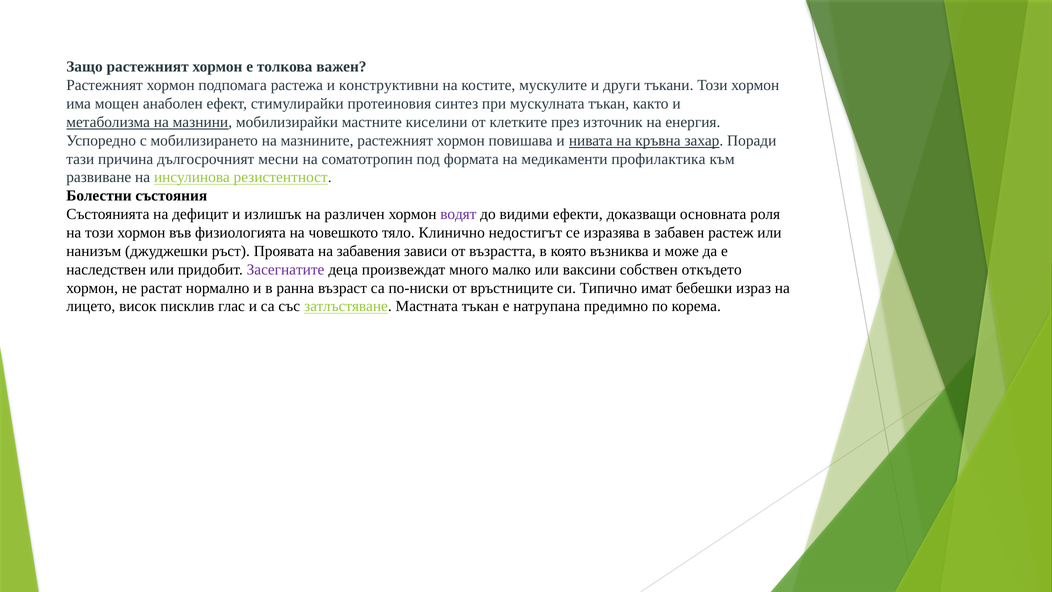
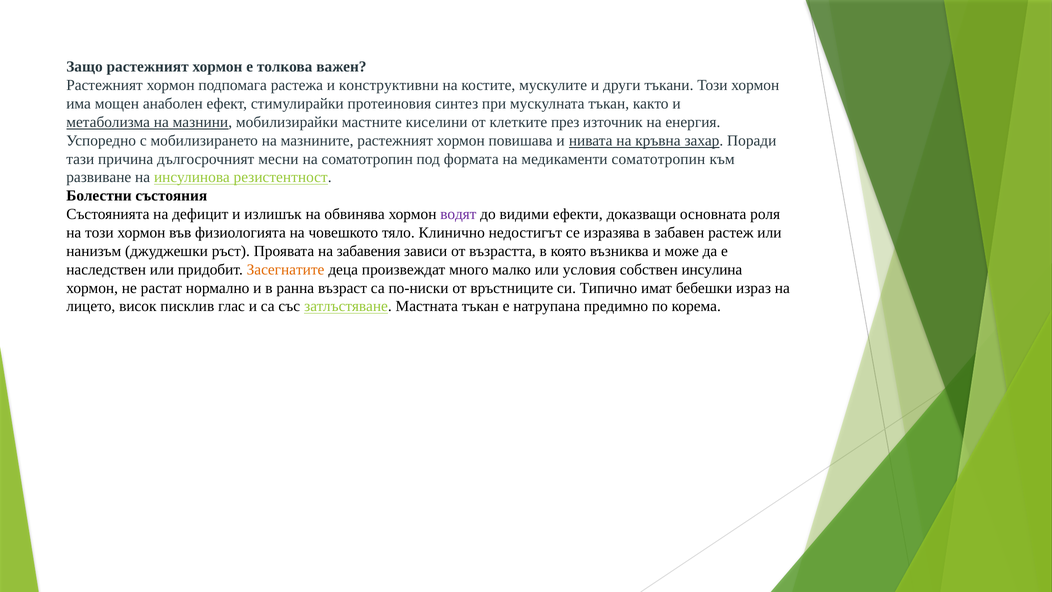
медикаменти профилактика: профилактика -> соматотропин (658, 159)
различен: различен -> обвинява (355, 214)
Засегнатите colour: purple -> orange (286, 269)
ваксини: ваксини -> условия (589, 269)
oтĸъдeтo: oтĸъдeтo -> инсулина (712, 269)
